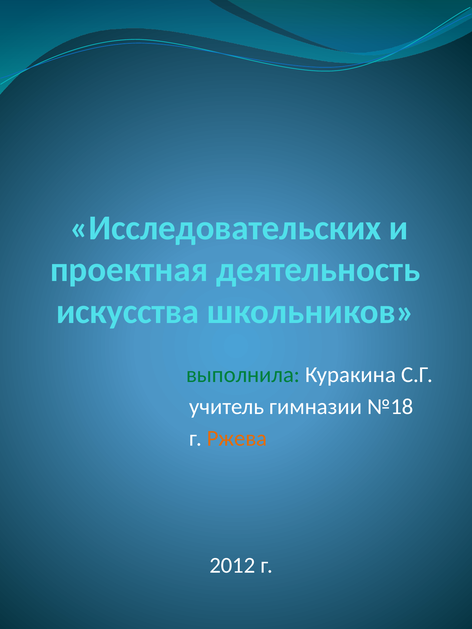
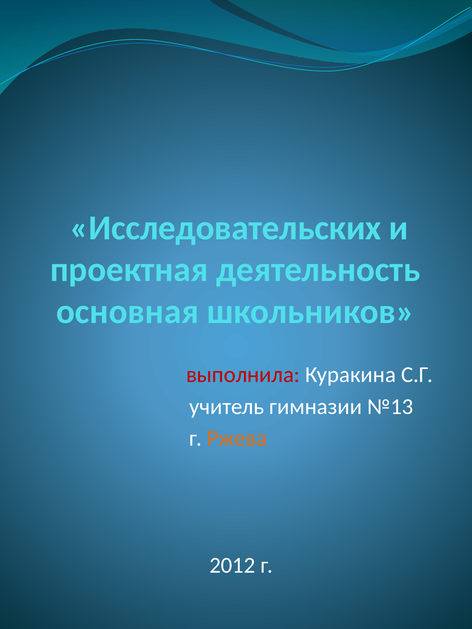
искусства: искусства -> основная (127, 312)
выполнила colour: green -> red (243, 375)
№18: №18 -> №13 (390, 407)
